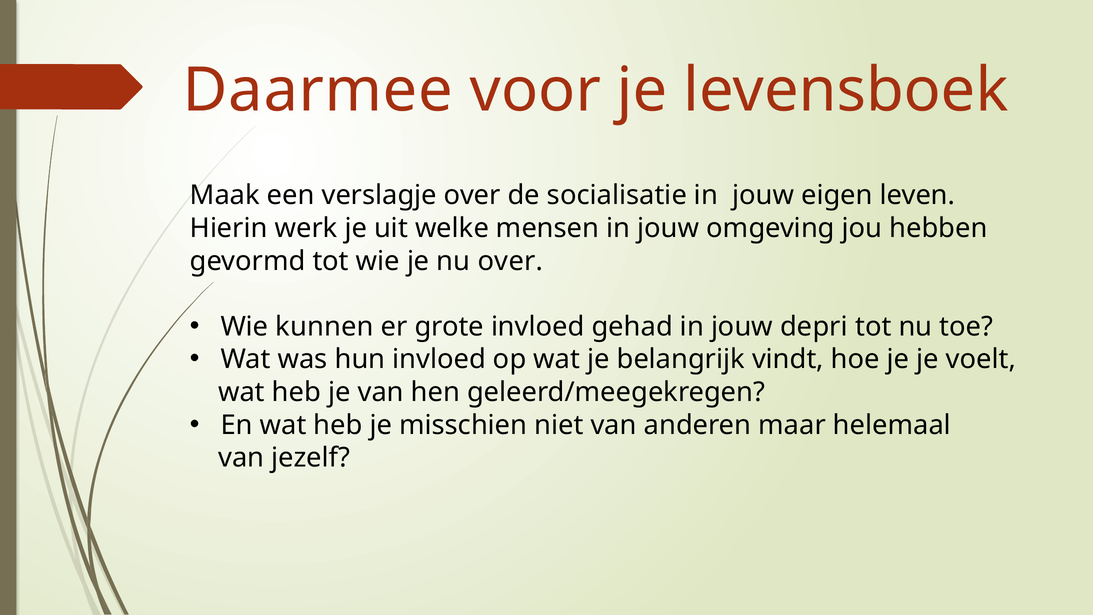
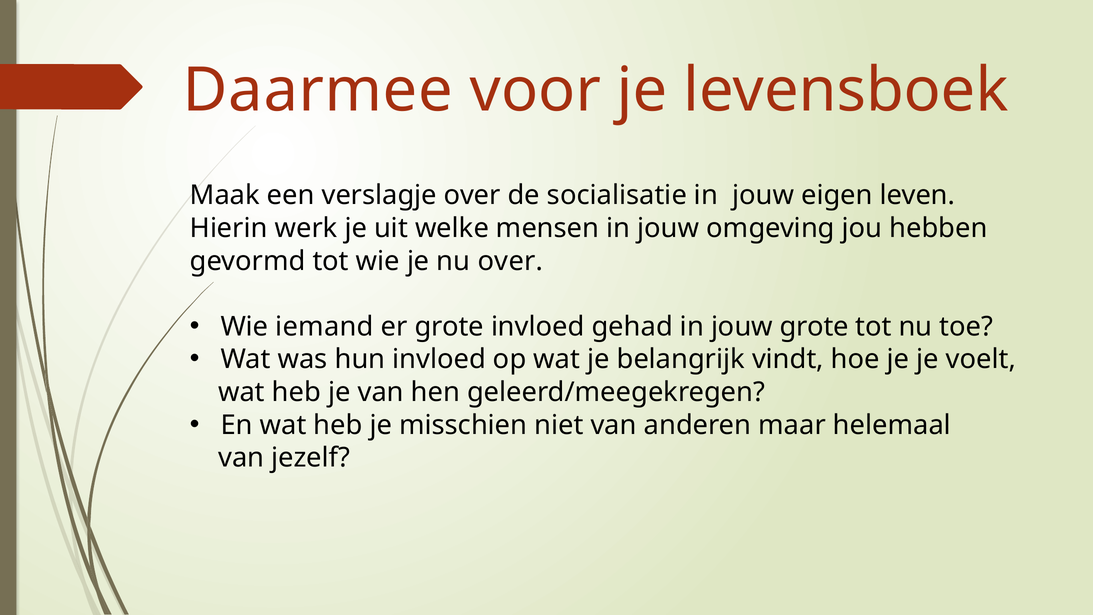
kunnen: kunnen -> iemand (324, 327)
jouw depri: depri -> grote (814, 327)
